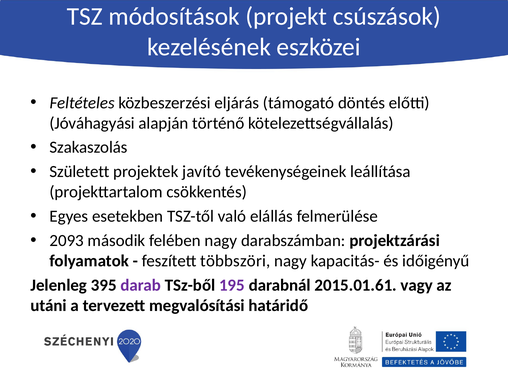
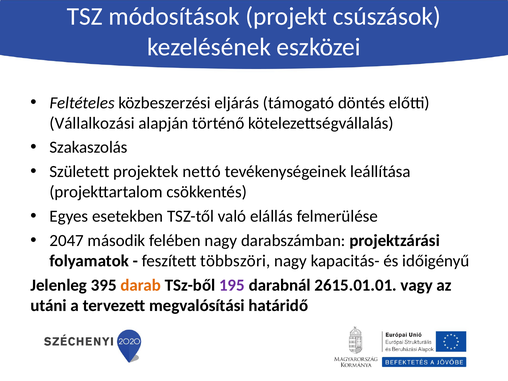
Jóváhagyási: Jóváhagyási -> Vállalkozási (92, 123)
javító: javító -> nettó (202, 172)
2093: 2093 -> 2047 (67, 241)
darab colour: purple -> orange (141, 285)
2015.01.61: 2015.01.61 -> 2615.01.01 (356, 285)
